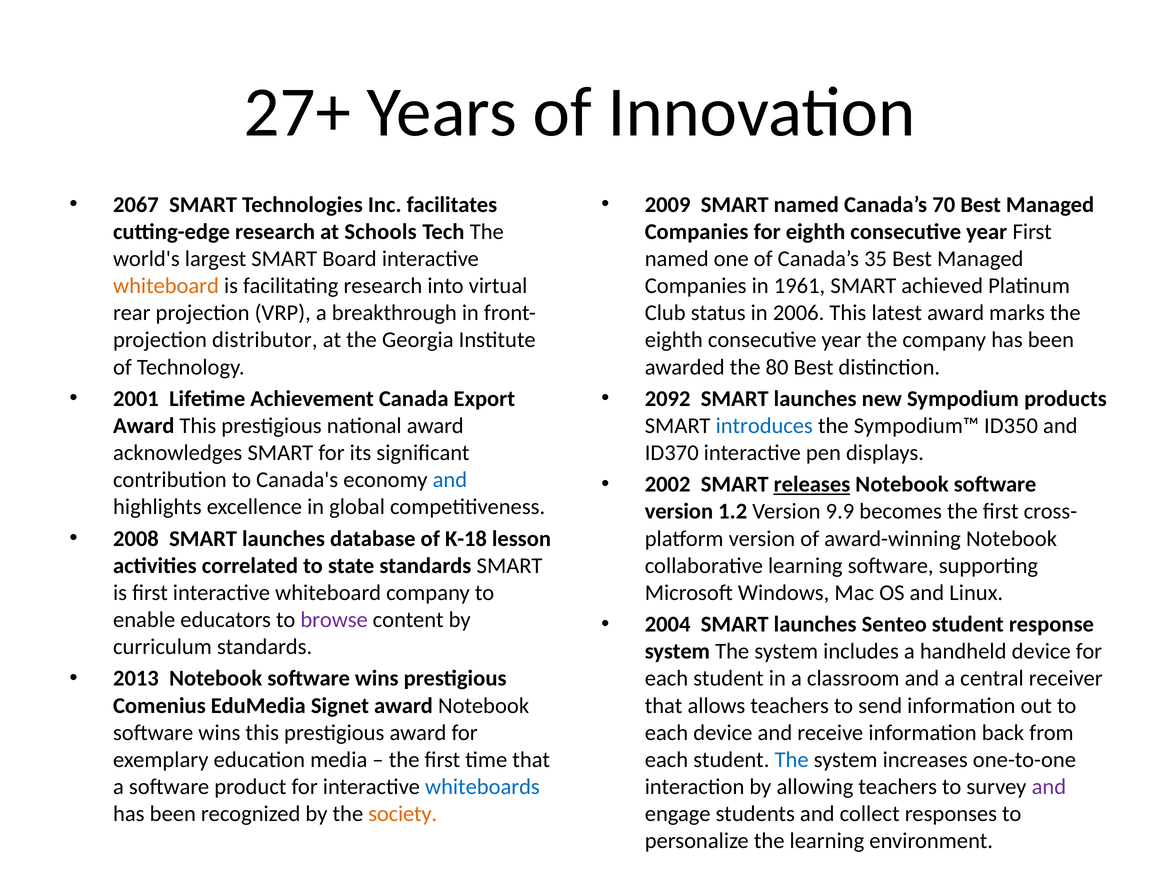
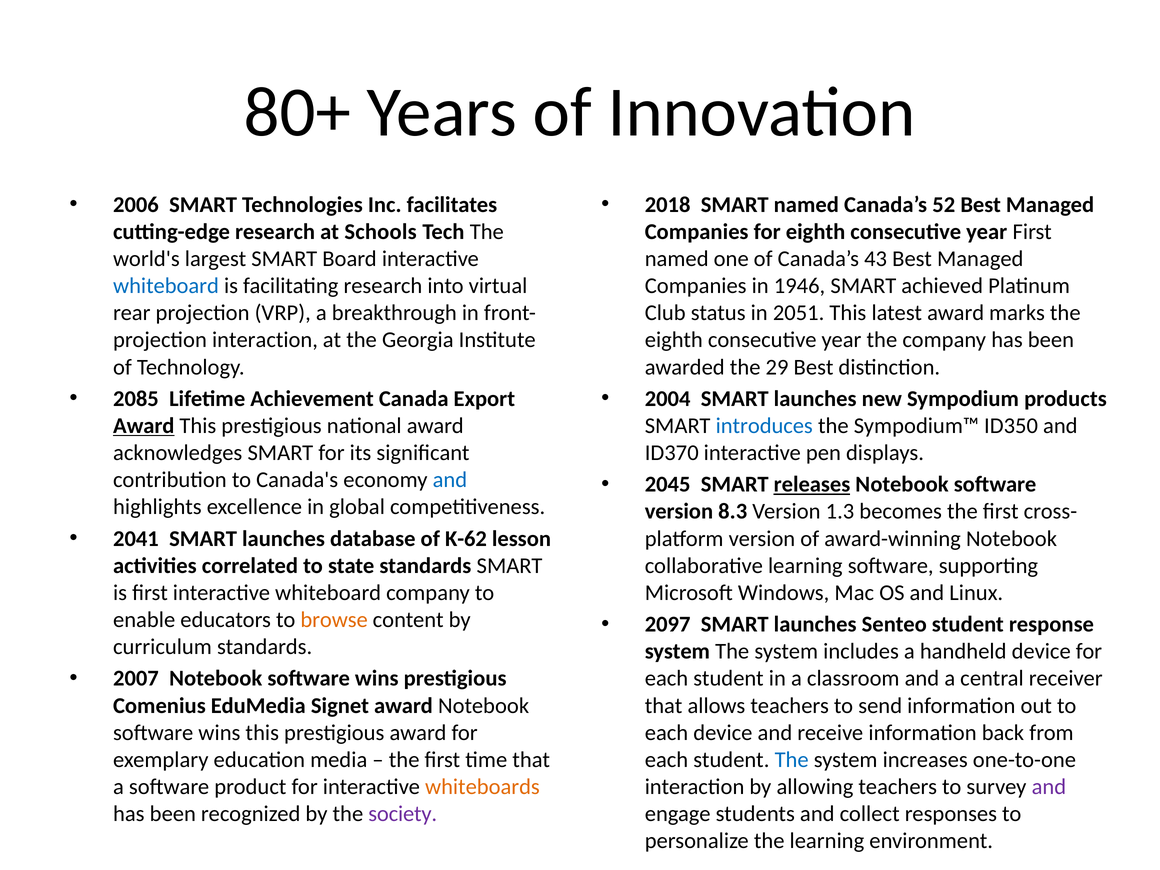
27+: 27+ -> 80+ (297, 112)
2067: 2067 -> 2006 (136, 205)
2009: 2009 -> 2018 (668, 205)
70: 70 -> 52 (944, 205)
35: 35 -> 43 (876, 259)
whiteboard colour: orange -> blue (166, 286)
1961: 1961 -> 1946 (800, 286)
2006: 2006 -> 2051 (799, 313)
projection distributor: distributor -> interaction (265, 340)
80: 80 -> 29 (777, 367)
2001: 2001 -> 2085 (136, 399)
2092: 2092 -> 2004 (668, 399)
Award underline: none -> present (144, 426)
2002: 2002 -> 2045 (668, 484)
1.2: 1.2 -> 8.3 (733, 512)
9.9: 9.9 -> 1.3 (840, 512)
2008: 2008 -> 2041 (136, 539)
K-18: K-18 -> K-62 (466, 539)
browse colour: purple -> orange (334, 620)
2004: 2004 -> 2097 (668, 624)
2013: 2013 -> 2007 (136, 679)
whiteboards colour: blue -> orange (482, 787)
society colour: orange -> purple (403, 814)
